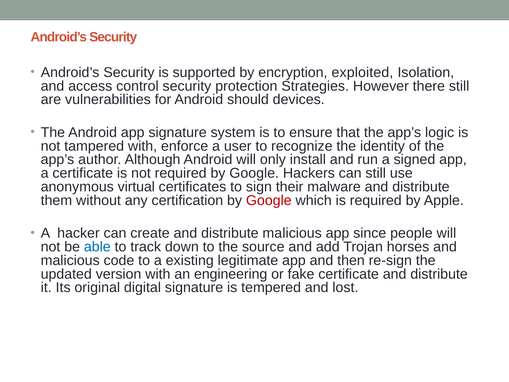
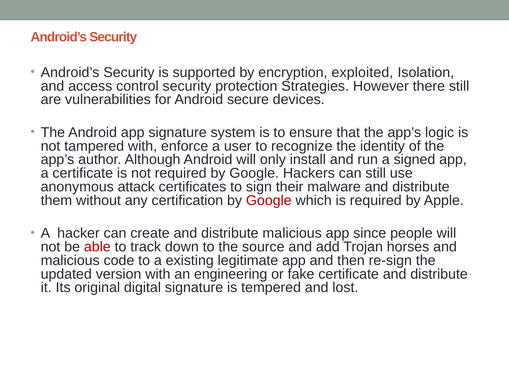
should: should -> secure (248, 100)
virtual: virtual -> attack (136, 187)
able colour: blue -> red (97, 247)
